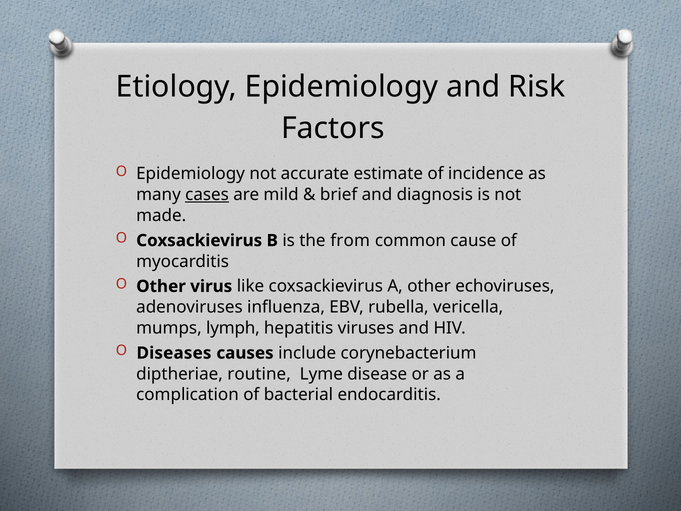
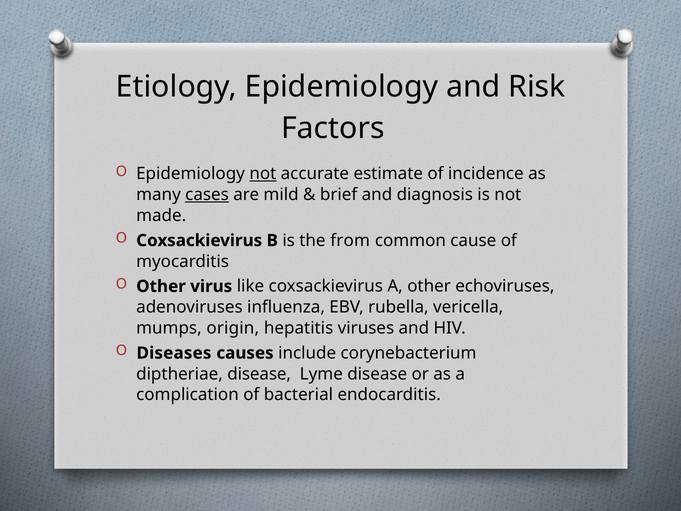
not underline: none -> present (263, 174)
lymph: lymph -> origin (233, 328)
diptheriae routine: routine -> disease (259, 374)
